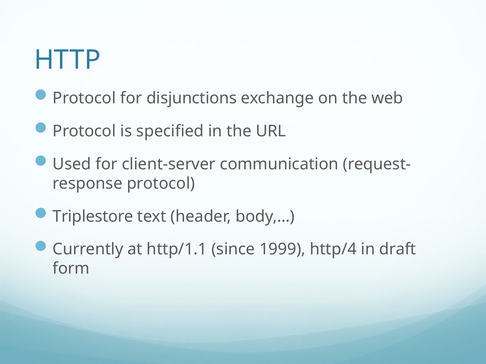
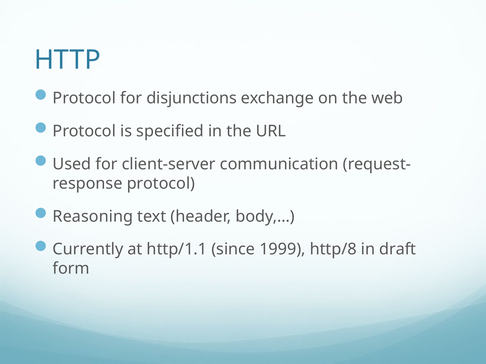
Triplestore: Triplestore -> Reasoning (93, 217)
http/4: http/4 -> http/8 (333, 250)
